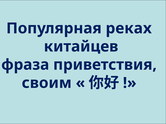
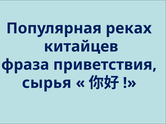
своим: своим -> сырья (47, 83)
